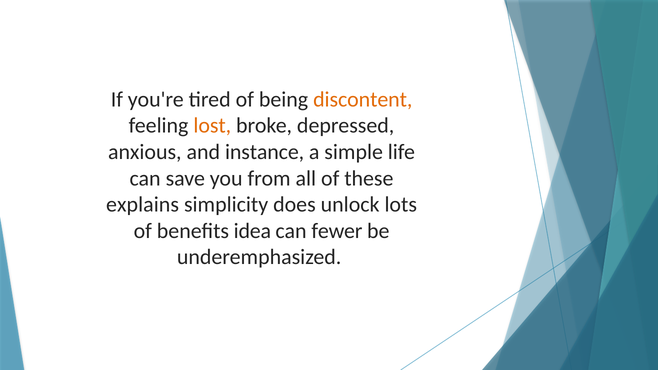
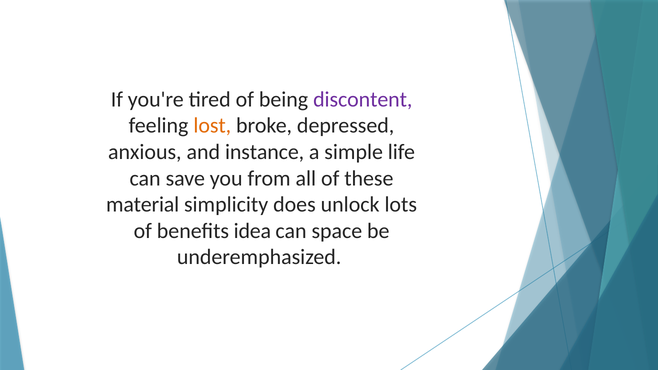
discontent colour: orange -> purple (363, 99)
explains: explains -> material (143, 205)
fewer: fewer -> space (337, 231)
